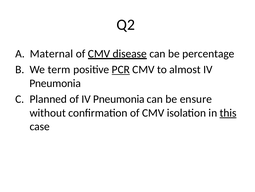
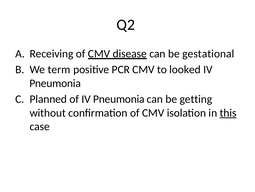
Maternal: Maternal -> Receiving (52, 53)
percentage: percentage -> gestational (208, 53)
PCR underline: present -> none (121, 69)
almost: almost -> looked (185, 69)
ensure: ensure -> getting (196, 99)
